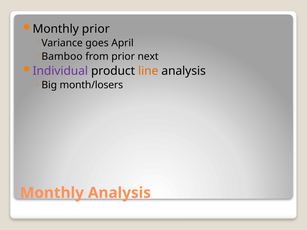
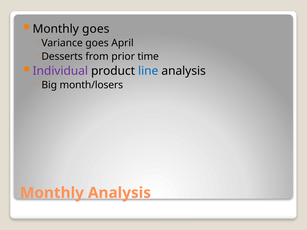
Monthly prior: prior -> goes (96, 29)
Bamboo: Bamboo -> Desserts (62, 56)
next: next -> time (148, 56)
line colour: orange -> blue (148, 71)
